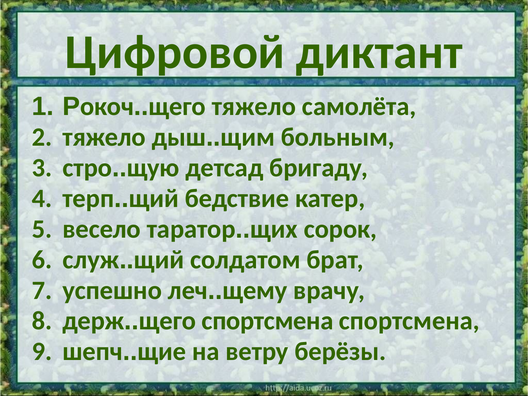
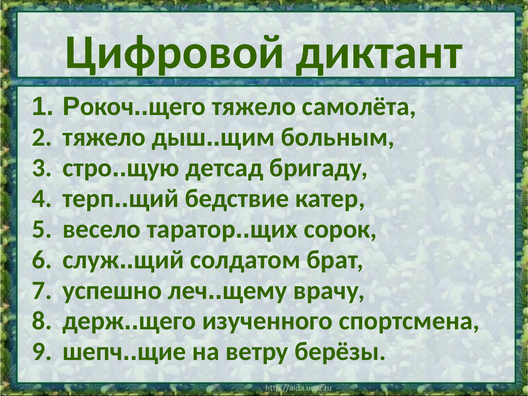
спортсмена: спортсмена -> изученного (267, 321)
